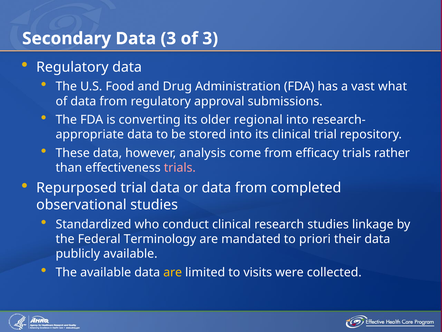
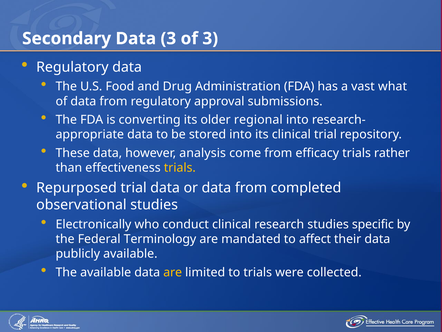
trials colour: pink -> yellow (180, 168)
Standardized: Standardized -> Electronically (93, 224)
linkage: linkage -> specific (373, 224)
priori: priori -> affect (315, 239)
to visits: visits -> trials (258, 272)
